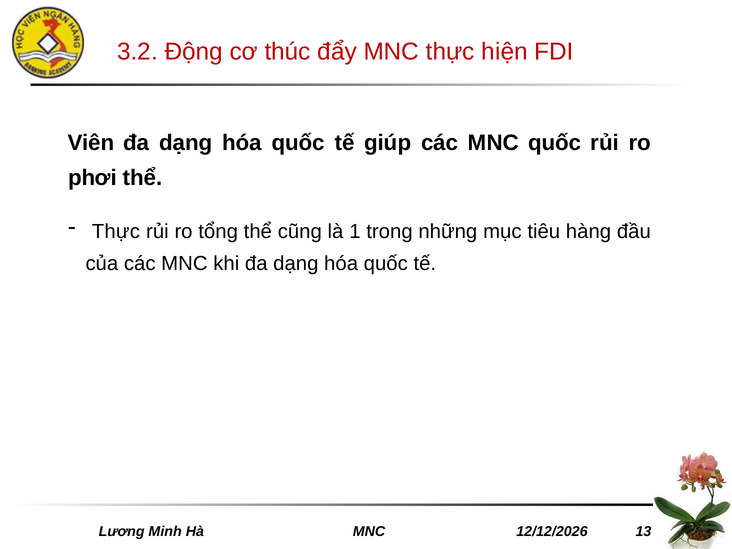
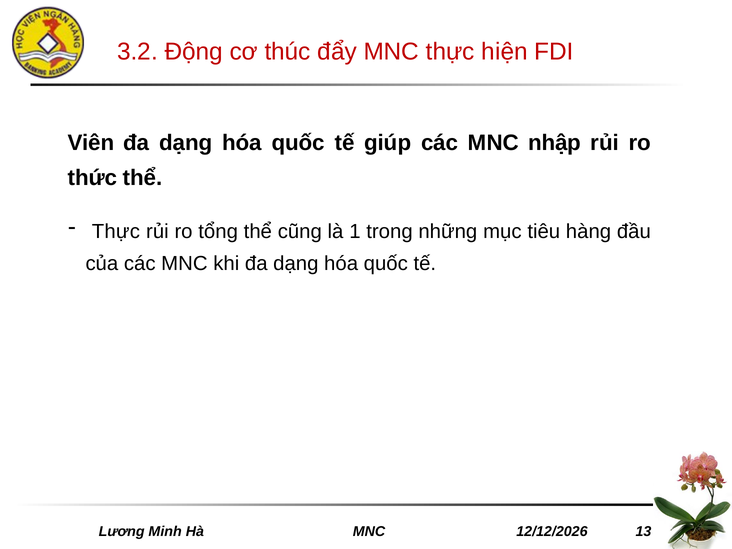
MNC quốc: quốc -> nhập (555, 143)
phơi: phơi -> thức (92, 178)
